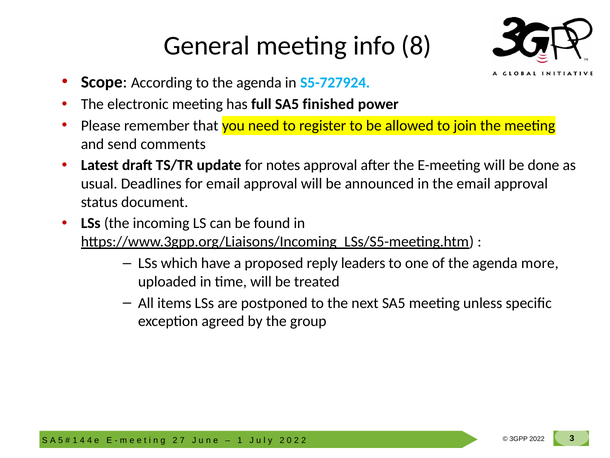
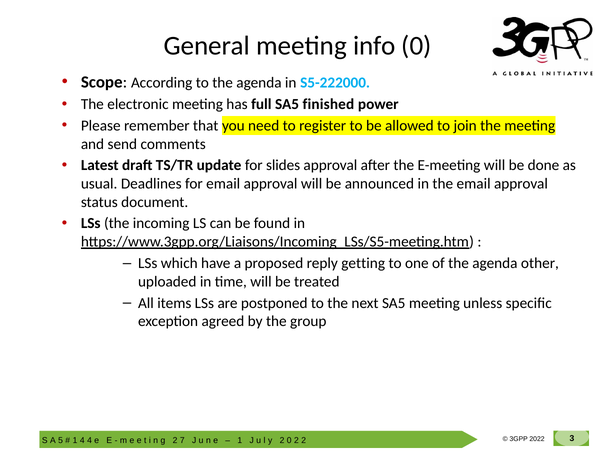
info 8: 8 -> 0 (417, 46)
S5-727924: S5-727924 -> S5-222000 (335, 83)
notes: notes -> slides (283, 165)
leaders: leaders -> getting (363, 263)
more: more -> other (540, 263)
